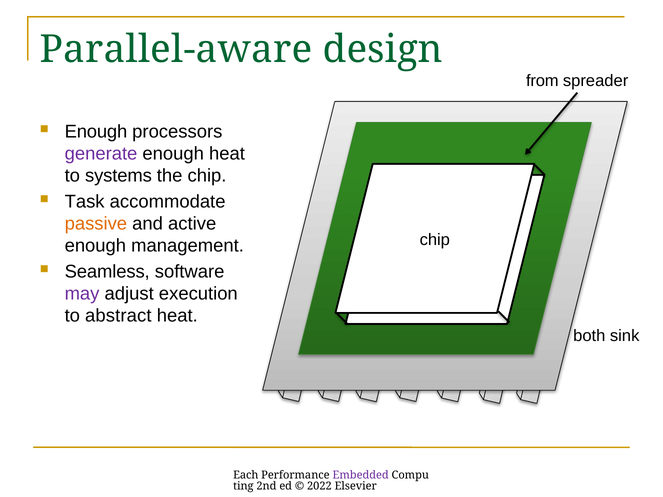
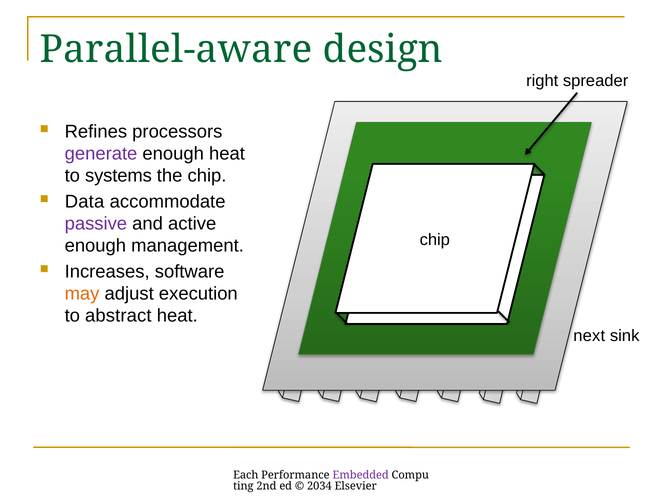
from: from -> right (542, 81)
Enough: Enough -> Refines (96, 132)
Task: Task -> Data (85, 202)
passive colour: orange -> purple (96, 224)
Seamless: Seamless -> Increases (107, 272)
may colour: purple -> orange (82, 294)
both: both -> next (589, 336)
2022: 2022 -> 2034 (319, 486)
